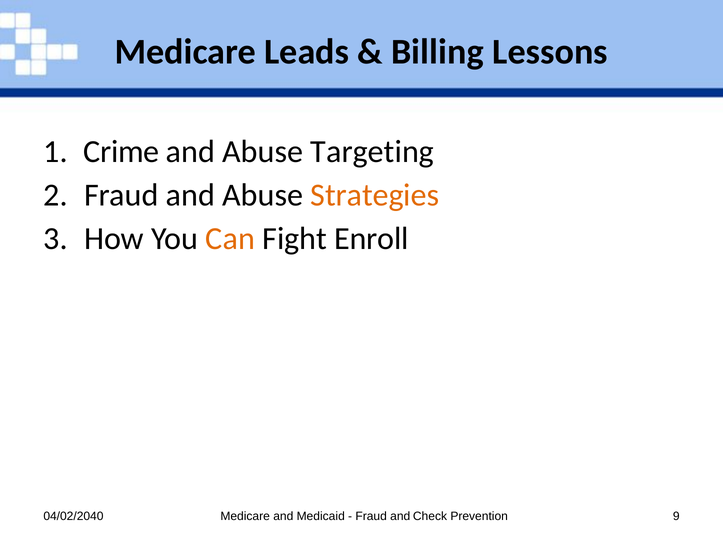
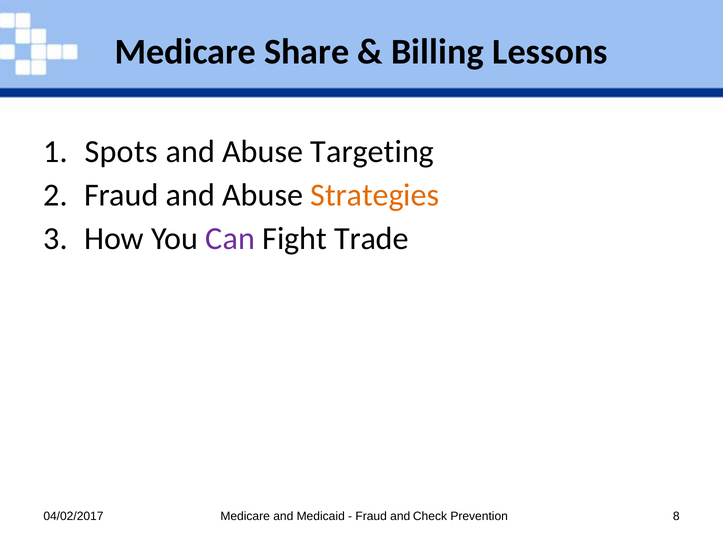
Leads: Leads -> Share (307, 52)
Crime: Crime -> Spots (121, 152)
Can colour: orange -> purple (230, 239)
Enroll: Enroll -> Trade (371, 239)
04/02/2040: 04/02/2040 -> 04/02/2017 (73, 517)
9: 9 -> 8 (676, 517)
